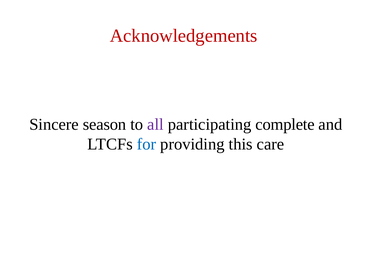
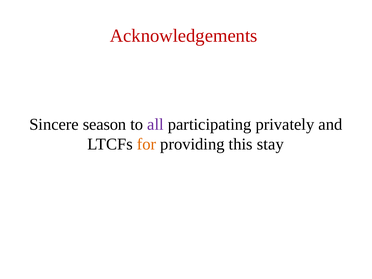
complete: complete -> privately (285, 124)
for colour: blue -> orange (147, 144)
care: care -> stay (270, 144)
